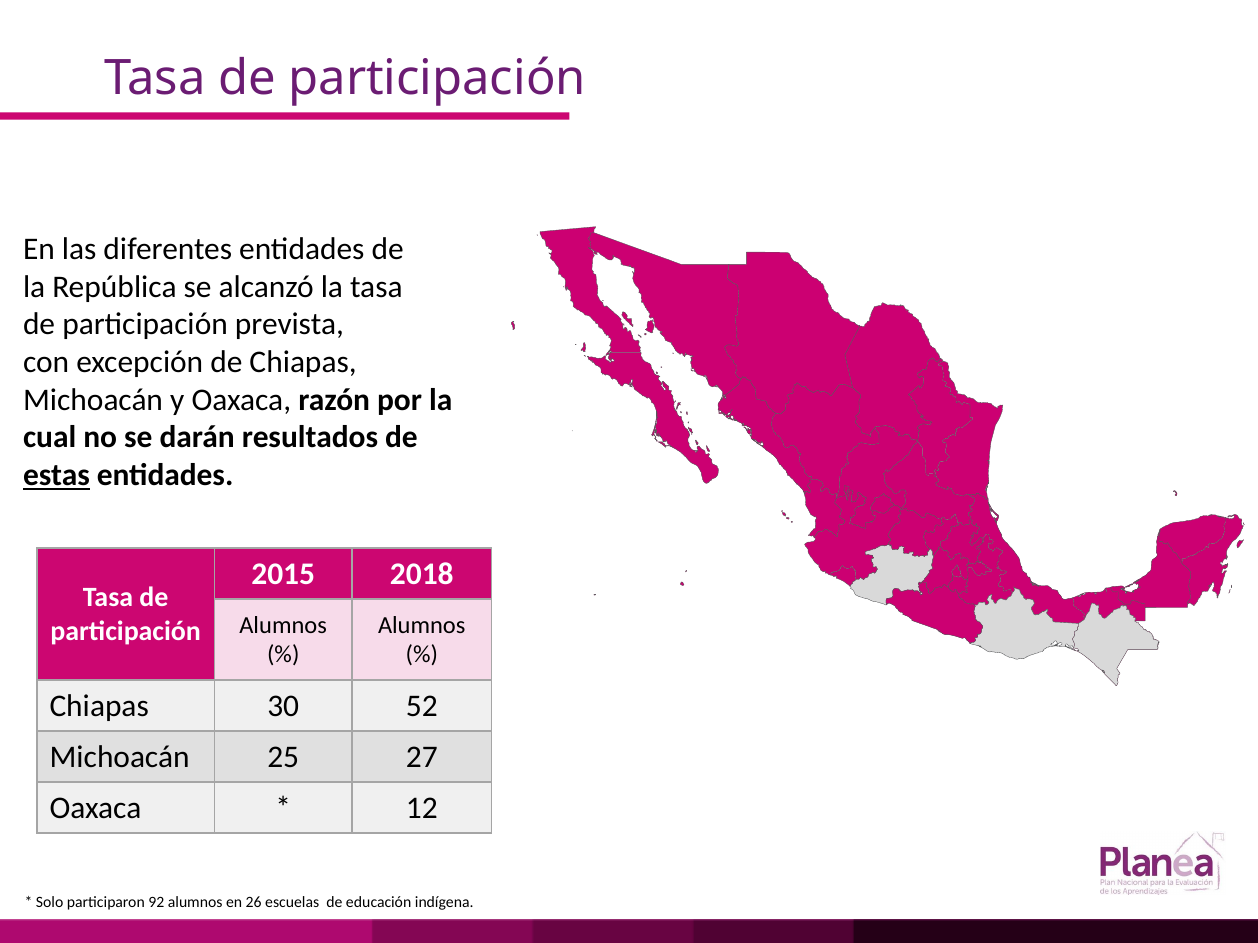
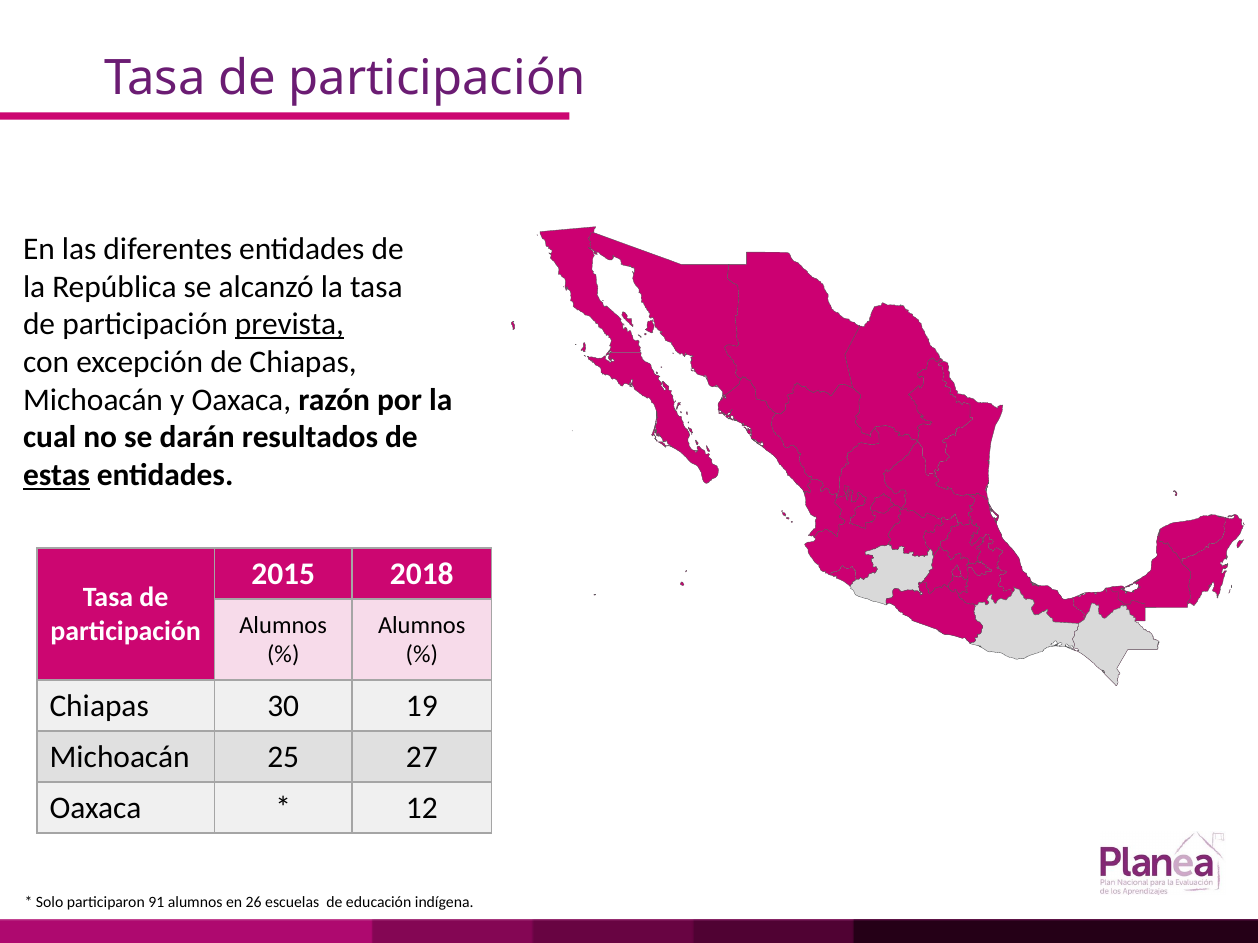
prevista underline: none -> present (289, 325)
52: 52 -> 19 (422, 706)
92: 92 -> 91 (156, 903)
